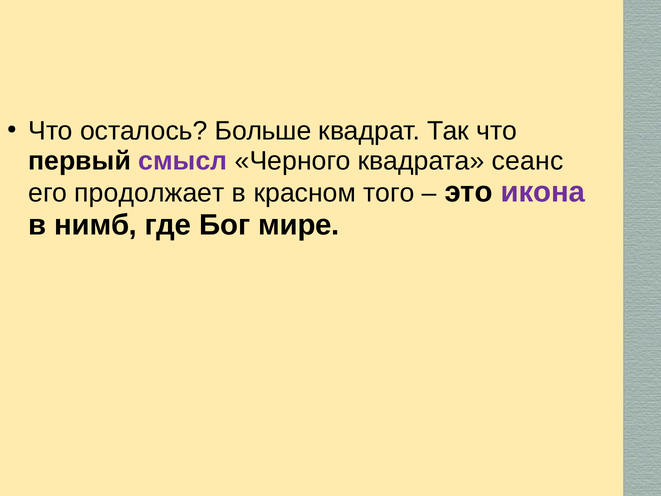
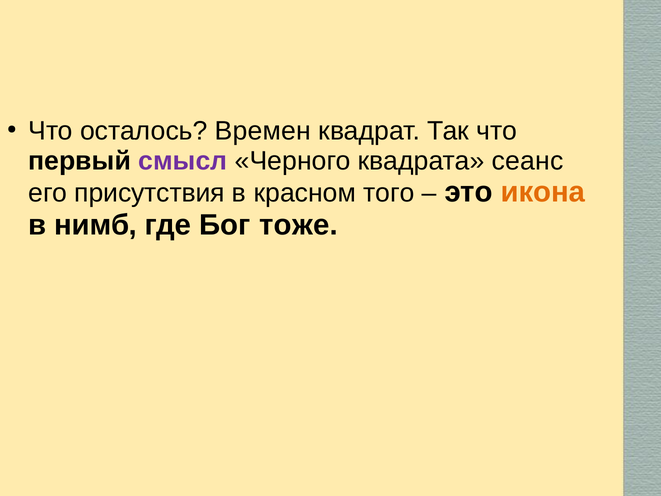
Больше: Больше -> Времен (263, 131)
продолжает: продолжает -> присутствия (150, 193)
икона colour: purple -> orange (543, 192)
мире: мире -> тоже (299, 225)
